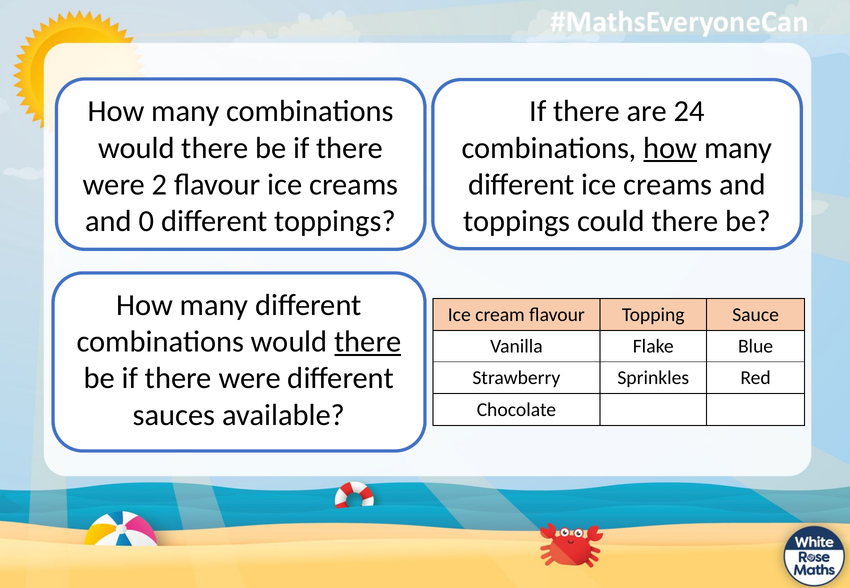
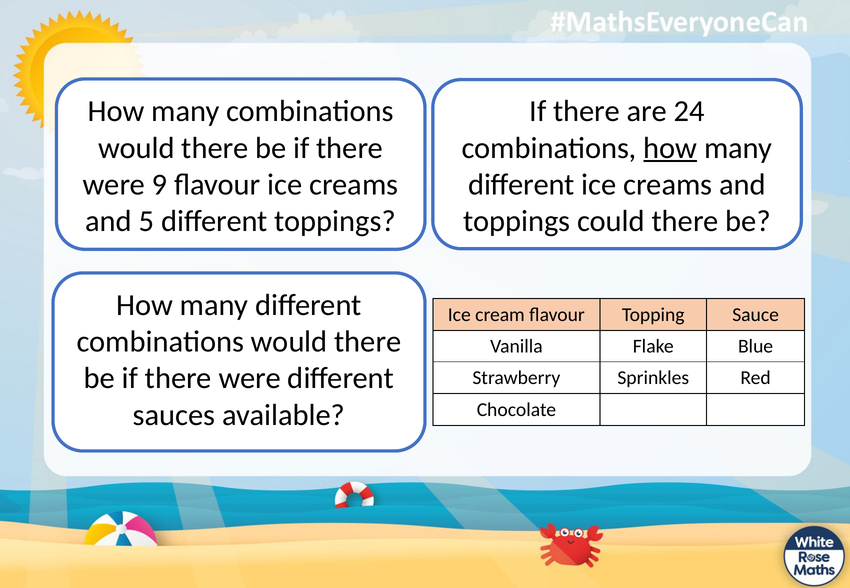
2: 2 -> 9 (160, 185)
0: 0 -> 5 (147, 221)
there underline: present -> none (368, 342)
